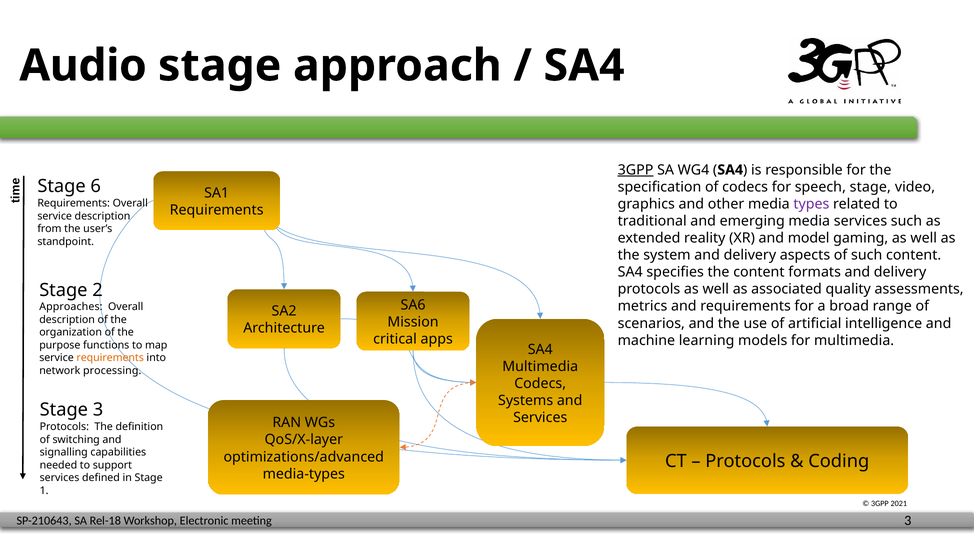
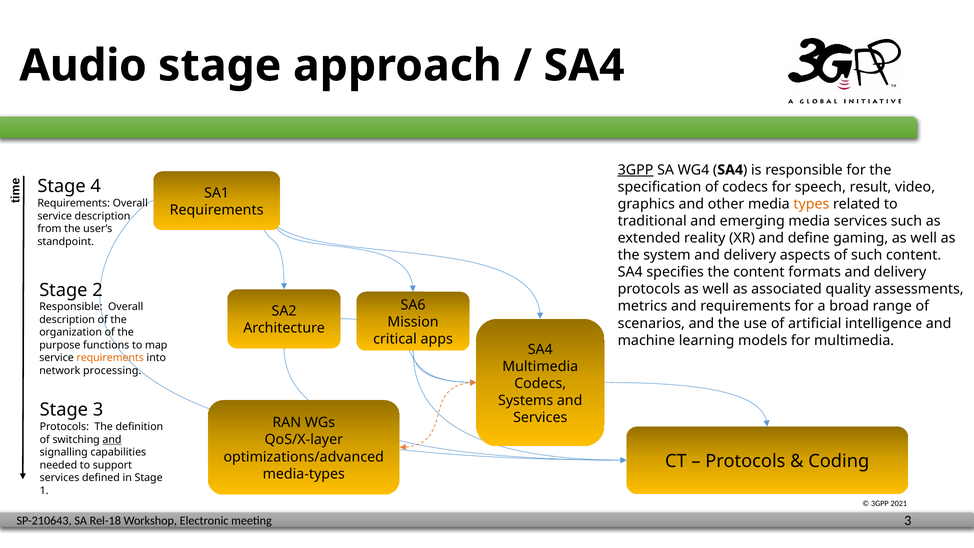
6: 6 -> 4 (96, 186)
speech stage: stage -> result (870, 187)
types colour: purple -> orange (811, 204)
model: model -> define (809, 238)
Approaches: Approaches -> Responsible (71, 307)
and underline: none -> present (112, 439)
